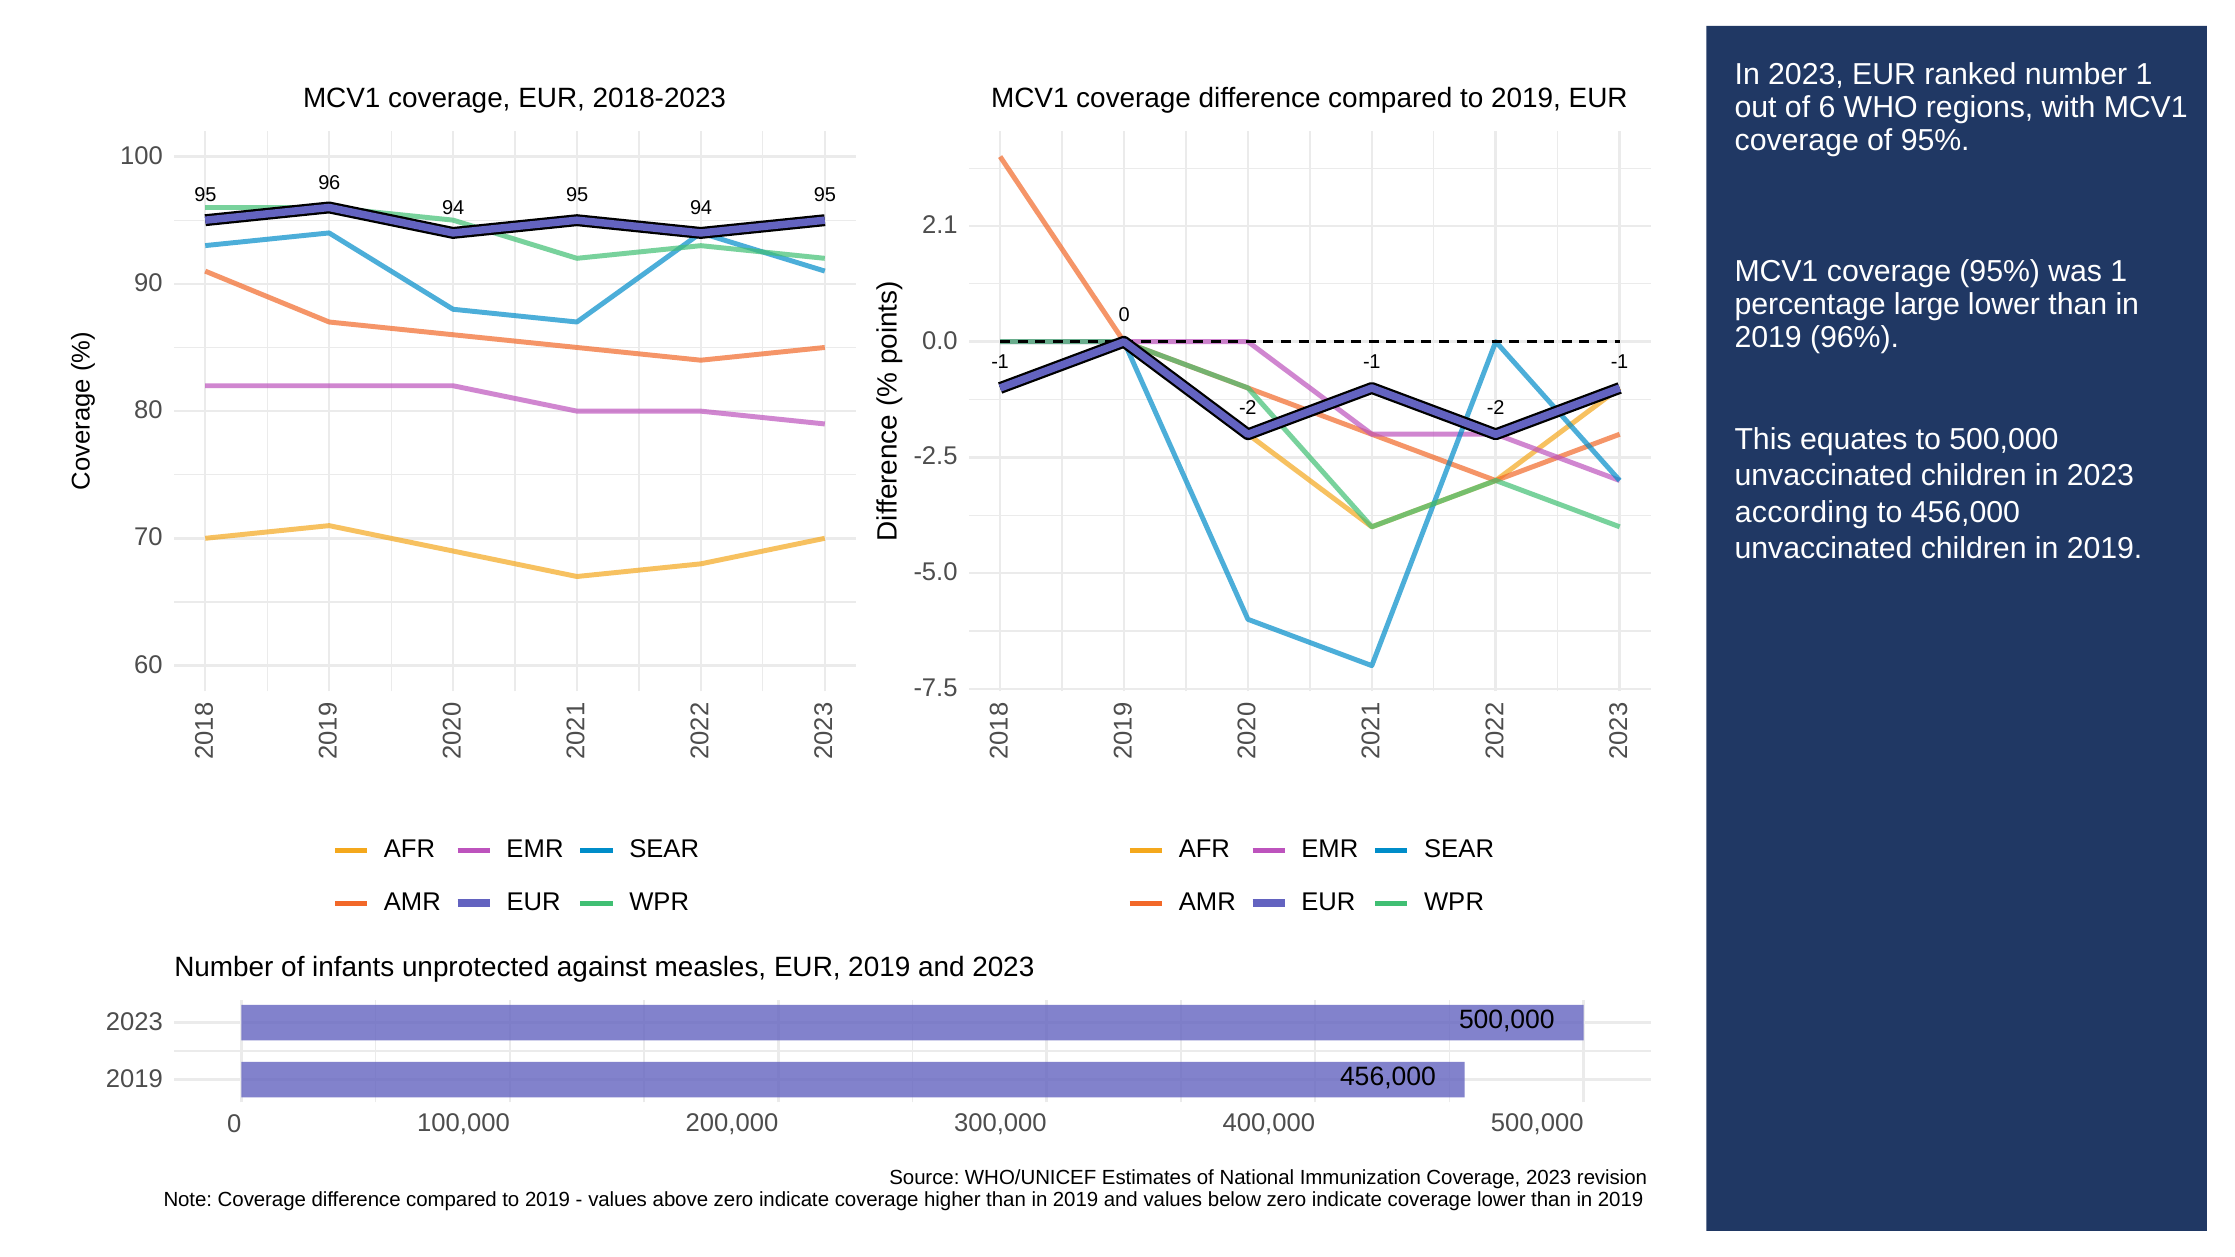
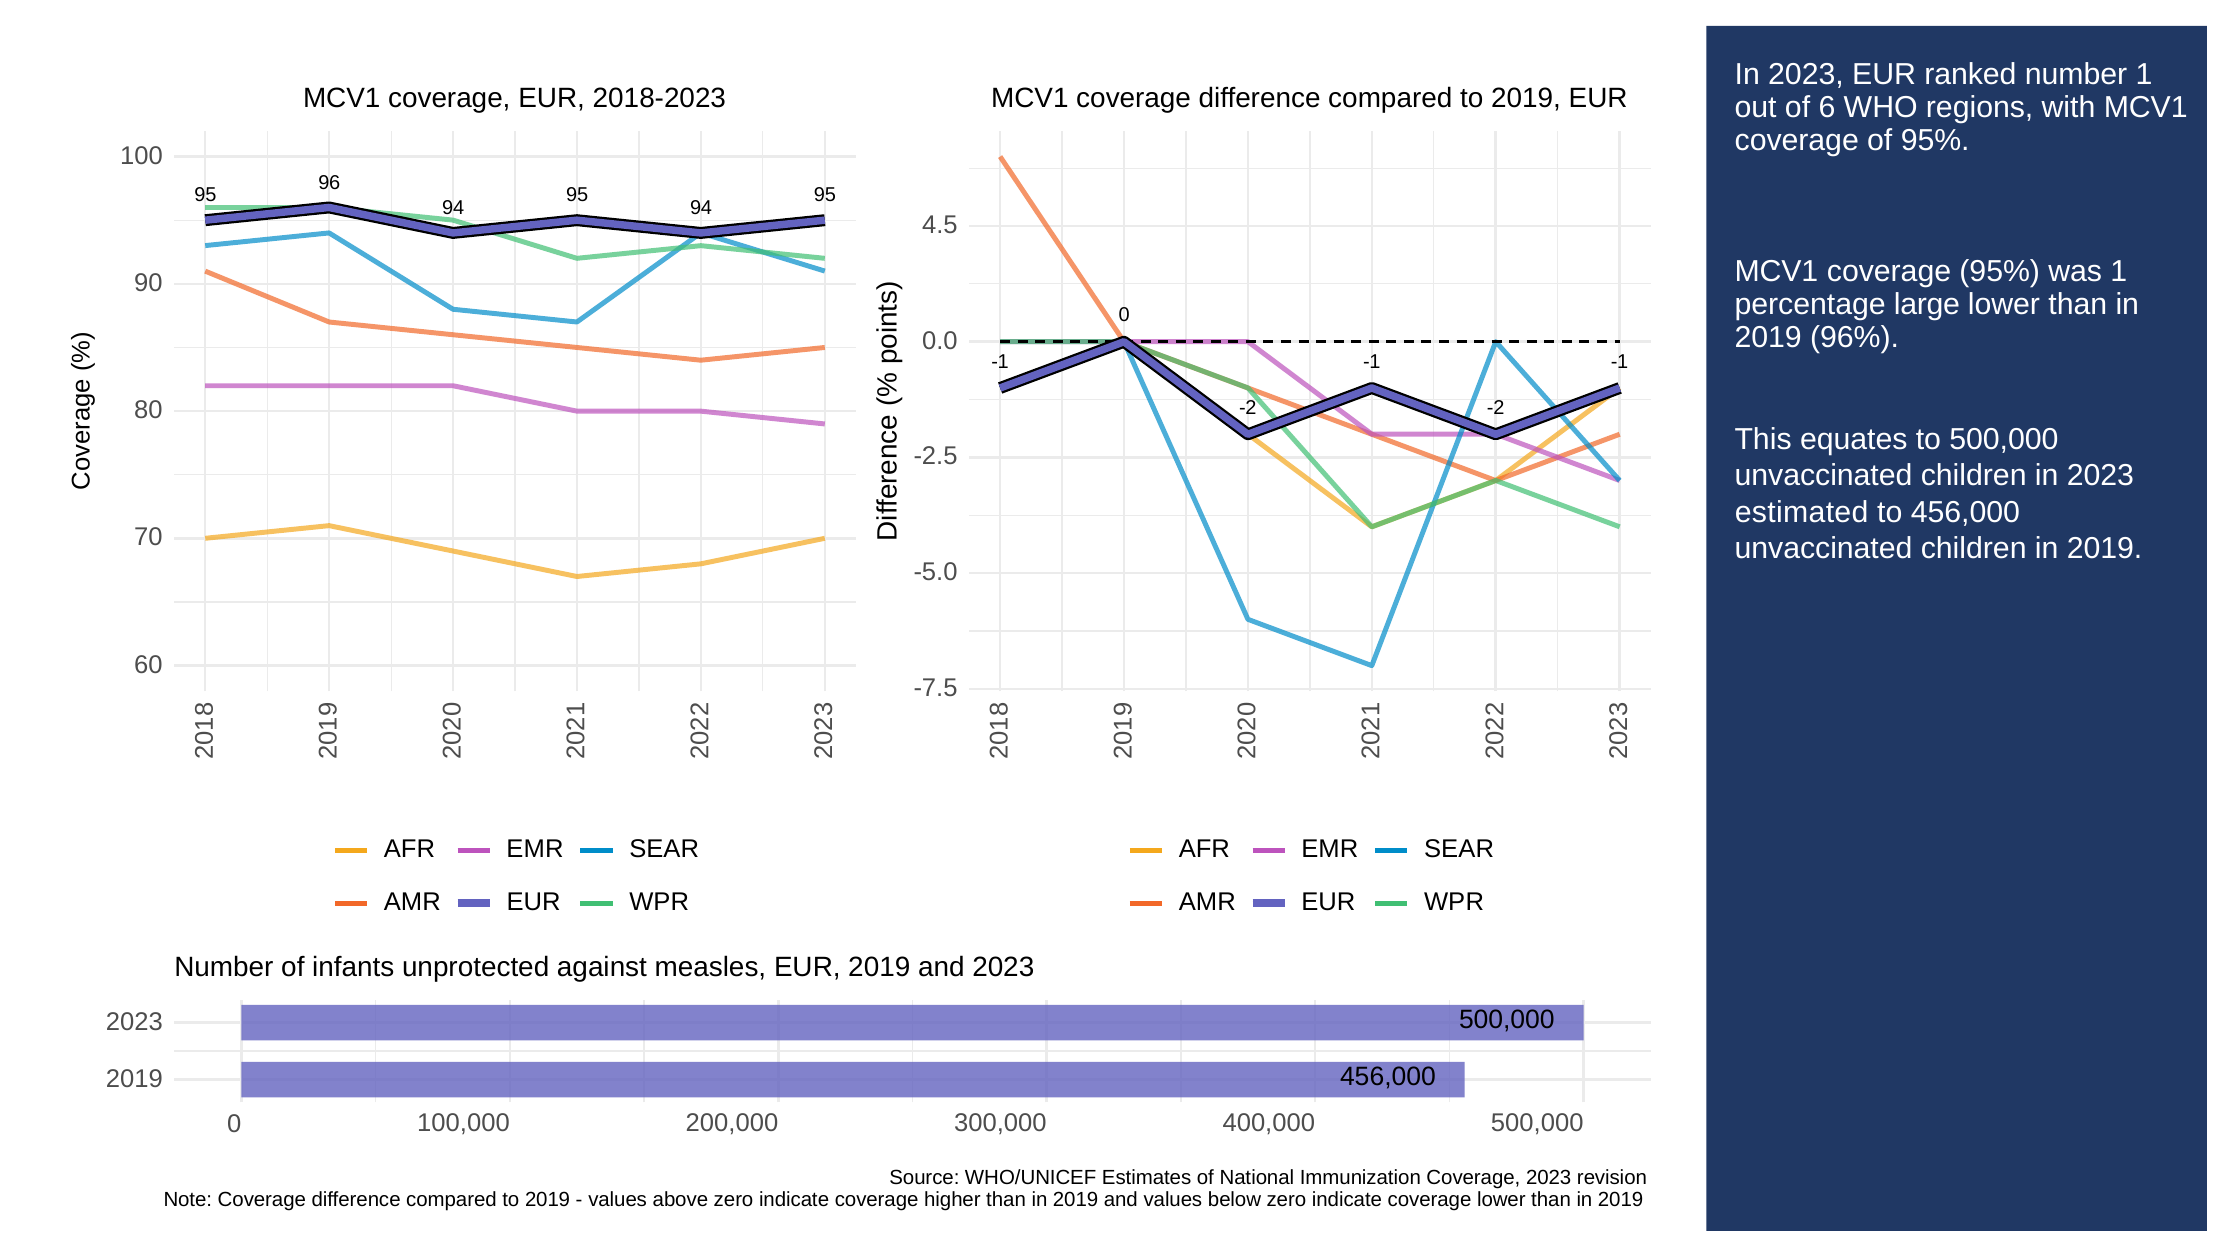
2.1: 2.1 -> 4.5 (940, 225)
according: according -> estimated (1802, 512)
